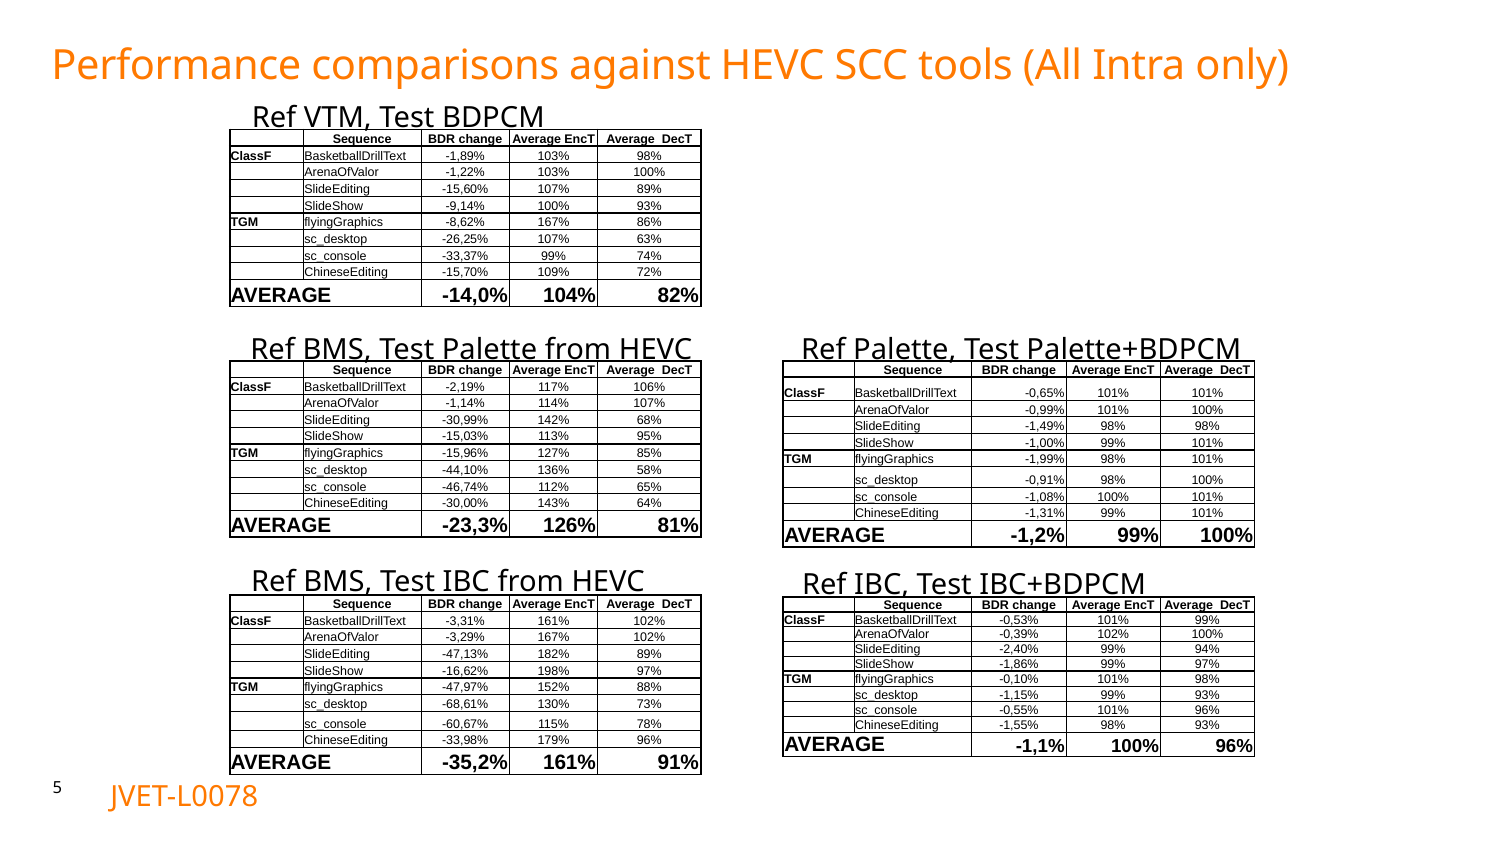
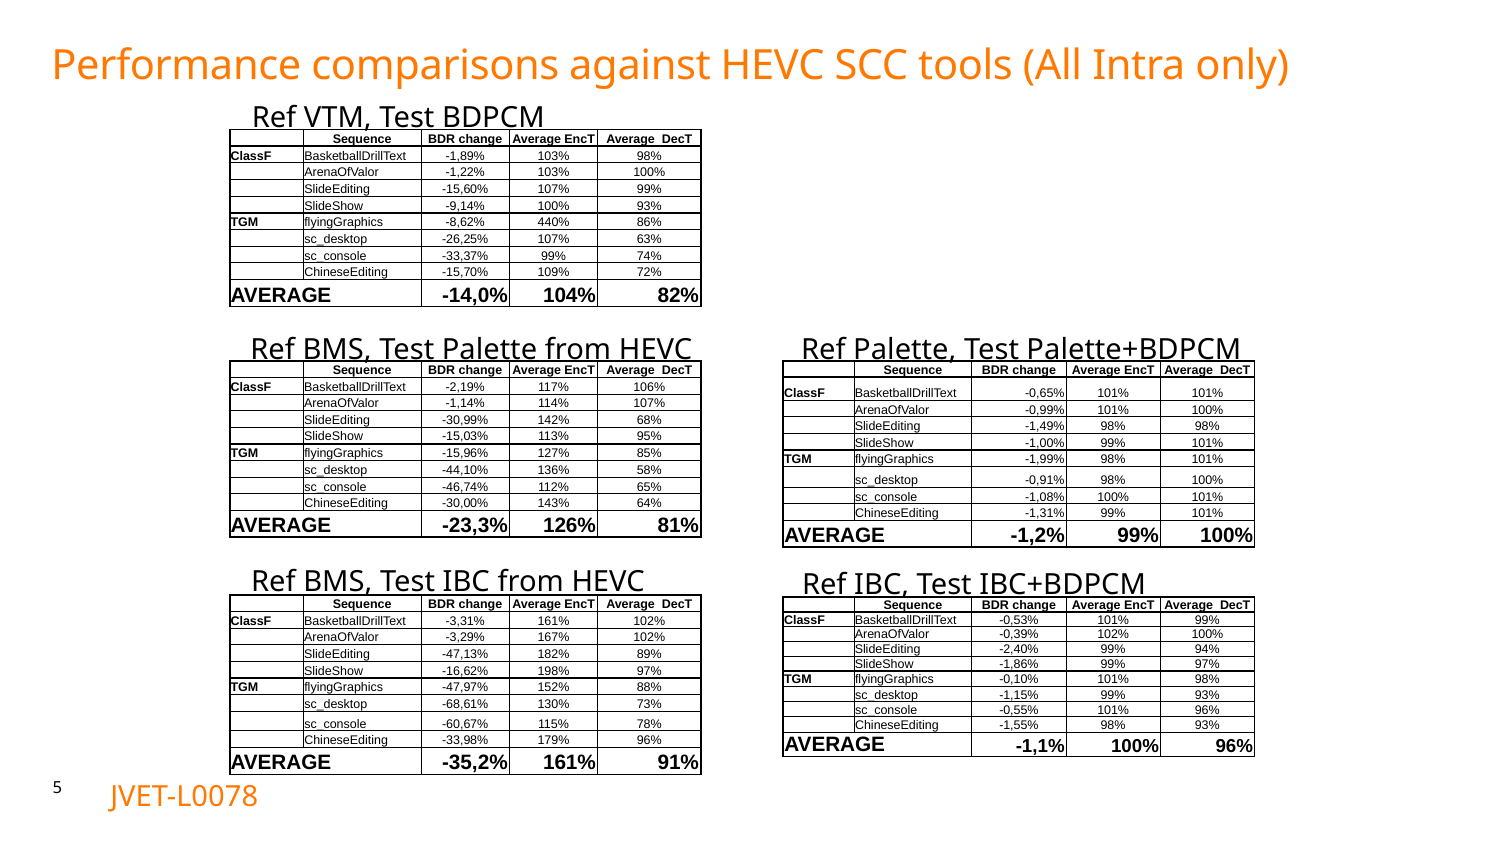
107% 89%: 89% -> 99% (649, 189)
-8,62% 167%: 167% -> 440% (554, 223)
